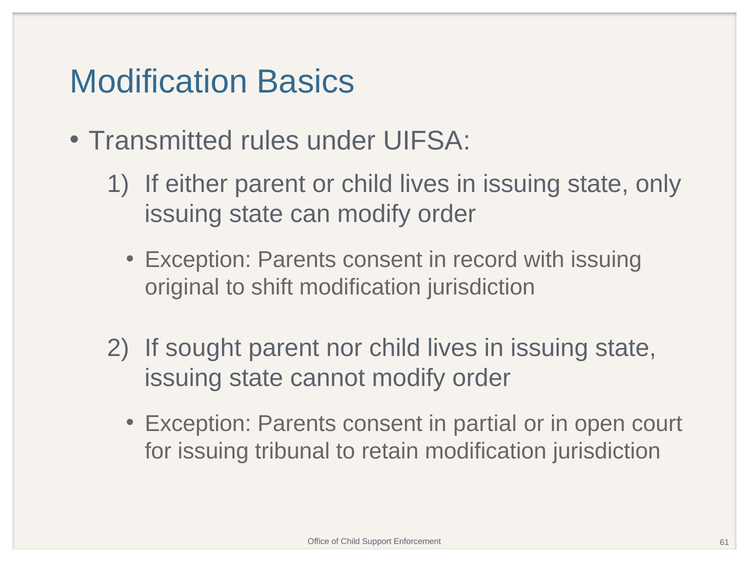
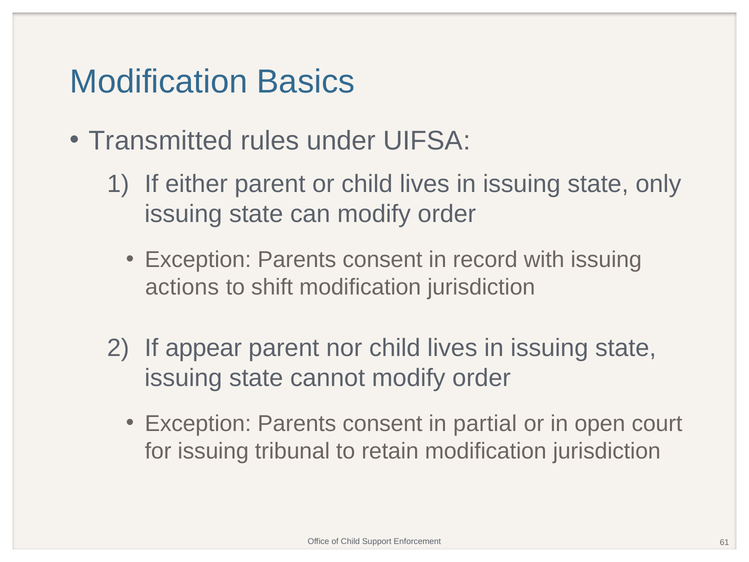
original: original -> actions (182, 287)
sought: sought -> appear (204, 348)
